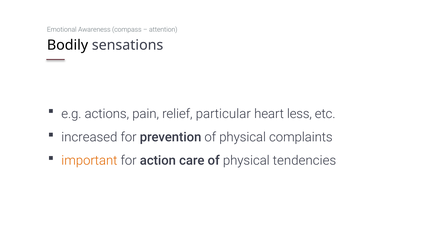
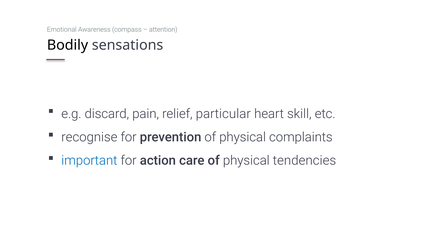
actions: actions -> discard (107, 114)
less: less -> skill (299, 114)
increased: increased -> recognise (89, 137)
important colour: orange -> blue (89, 161)
